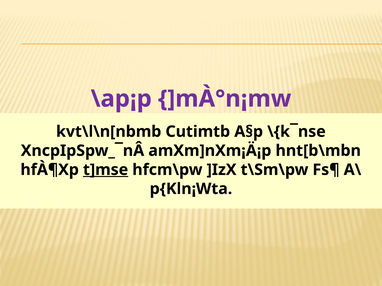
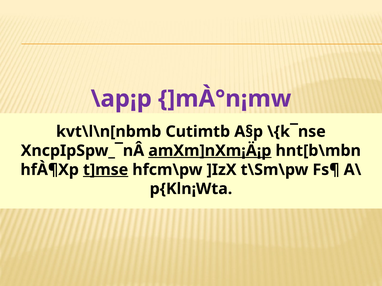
amXm]nXm¡Ä¡p underline: none -> present (210, 151)
